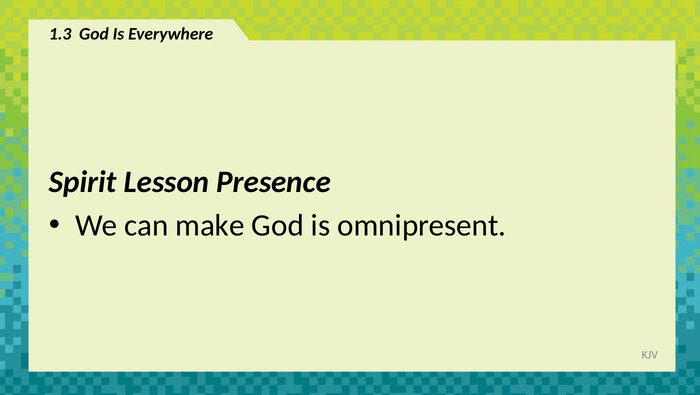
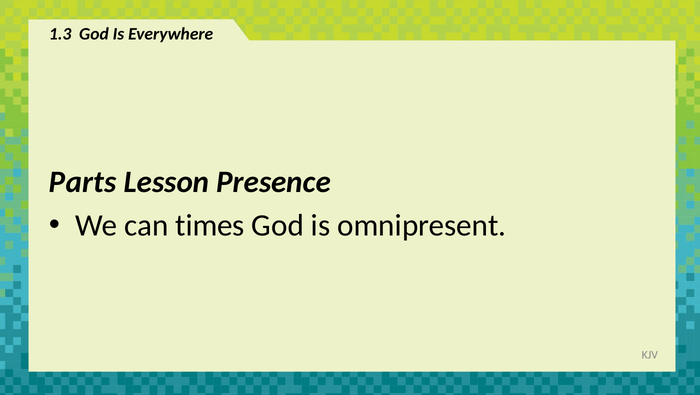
Spirit: Spirit -> Parts (83, 182)
make: make -> times (210, 225)
